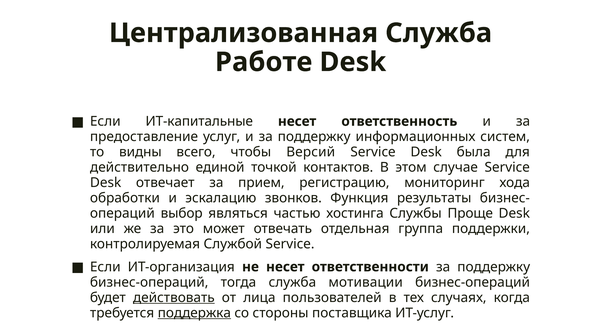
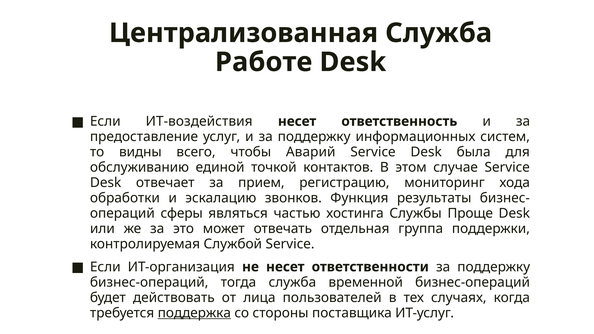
ИТ-капитальные: ИТ-капитальные -> ИТ-воздействия (199, 121)
Версий: Версий -> Аварий (311, 152)
действительно: действительно -> обслуживанию (140, 167)
выбор: выбор -> сферы (182, 213)
мотивации: мотивации -> временной (366, 282)
действовать underline: present -> none (174, 298)
